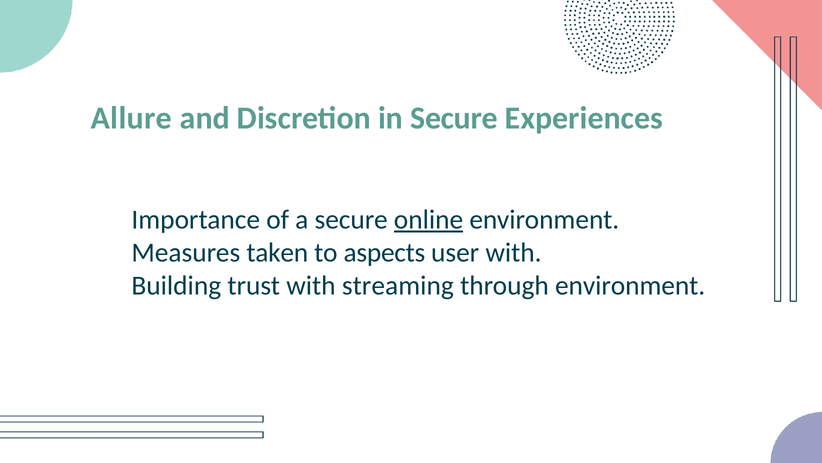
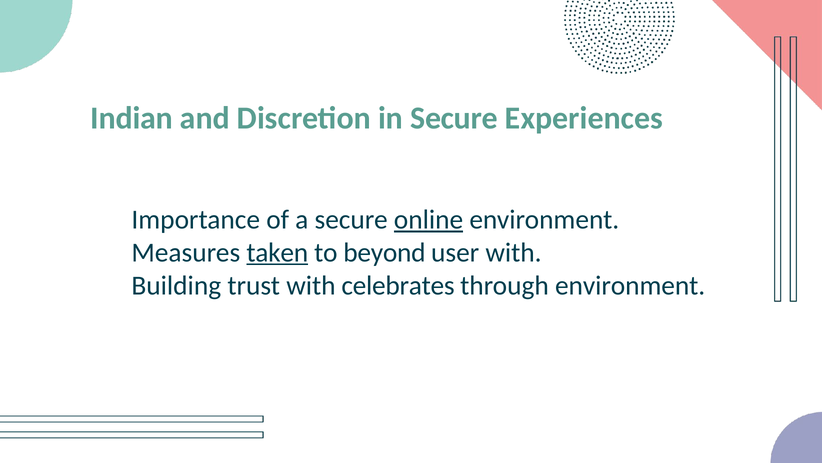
Allure: Allure -> Indian (132, 118)
taken underline: none -> present (277, 252)
aspects: aspects -> beyond (384, 252)
streaming: streaming -> celebrates (398, 285)
